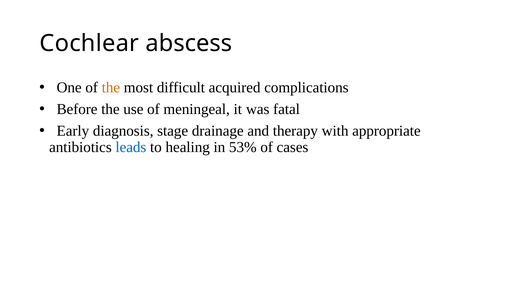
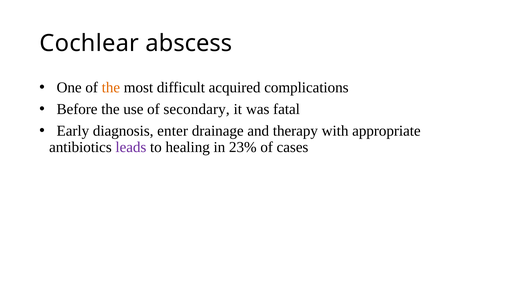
meningeal: meningeal -> secondary (197, 109)
stage: stage -> enter (173, 131)
leads colour: blue -> purple (131, 147)
53%: 53% -> 23% (243, 147)
